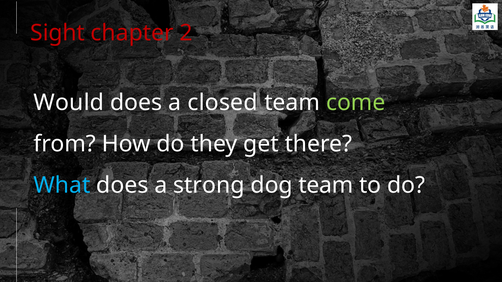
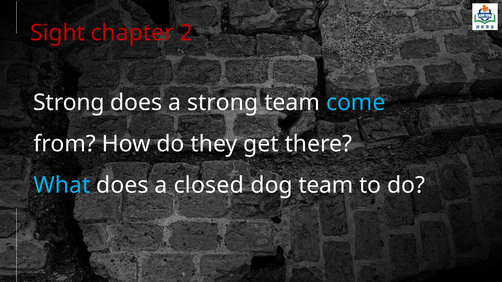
Would: Would -> Strong (69, 103)
a closed: closed -> strong (223, 103)
come colour: light green -> light blue (356, 103)
strong: strong -> closed (209, 186)
